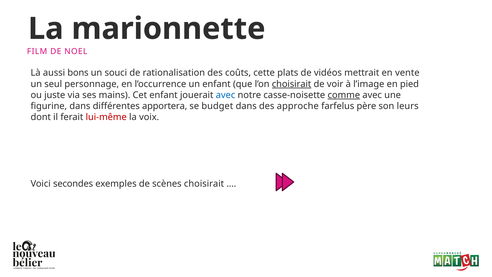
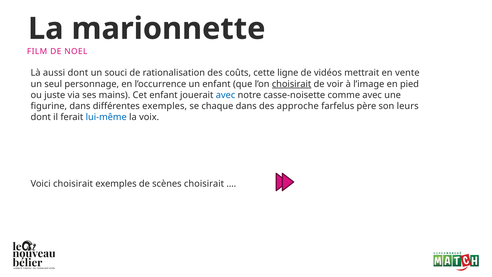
aussi bons: bons -> dont (78, 73)
plats: plats -> ligne (288, 73)
comme underline: present -> none (344, 95)
différentes apportera: apportera -> exemples (165, 106)
budget: budget -> chaque (217, 106)
lui-même colour: red -> blue (106, 117)
Voici secondes: secondes -> choisirait (73, 184)
